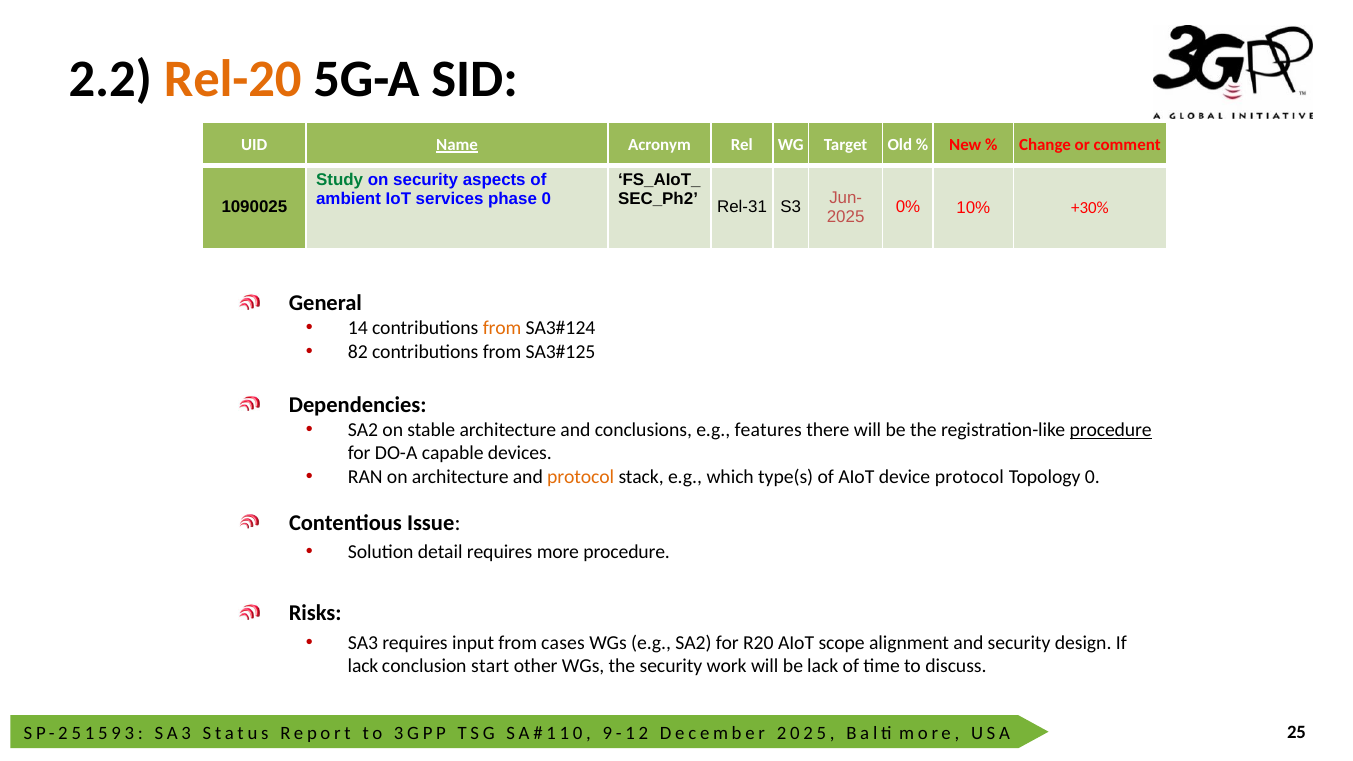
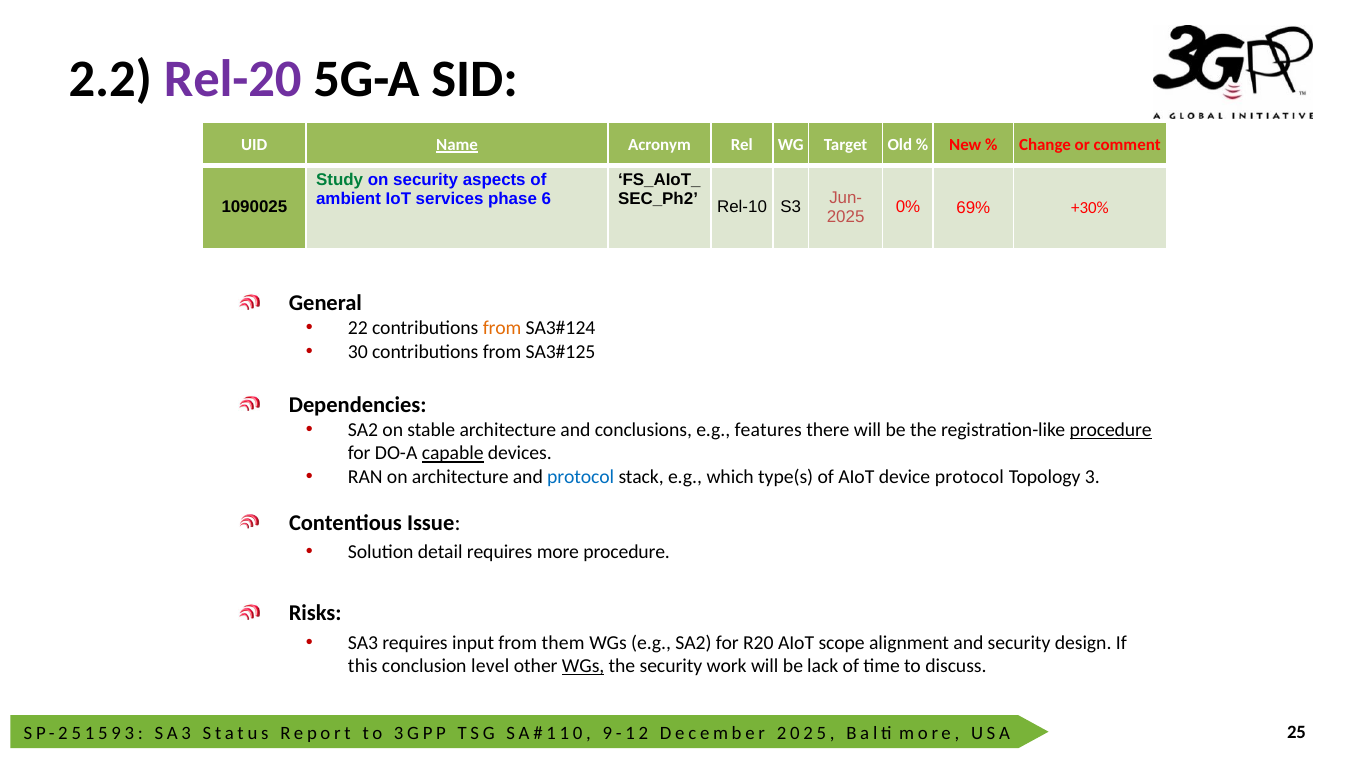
Rel-20 colour: orange -> purple (233, 79)
phase 0: 0 -> 6 (546, 199)
Rel-31: Rel-31 -> Rel-10 (742, 207)
10%: 10% -> 69% (973, 208)
14: 14 -> 22 (358, 328)
82: 82 -> 30 (358, 352)
capable underline: none -> present (453, 454)
protocol colour: orange -> blue (581, 477)
Topology 0: 0 -> 3 (1092, 477)
cases: cases -> them (563, 643)
lack: lack -> this (363, 666)
start: start -> level (490, 666)
WGs underline: none -> present (583, 666)
